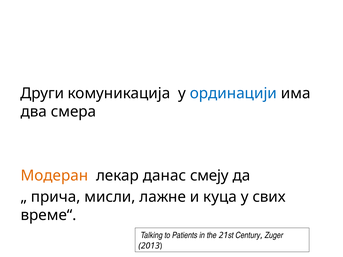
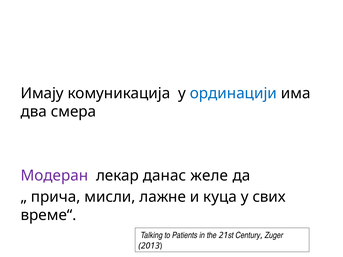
Други: Други -> Имају (42, 93)
Модеран colour: orange -> purple (54, 176)
смеју: смеју -> желе (209, 176)
